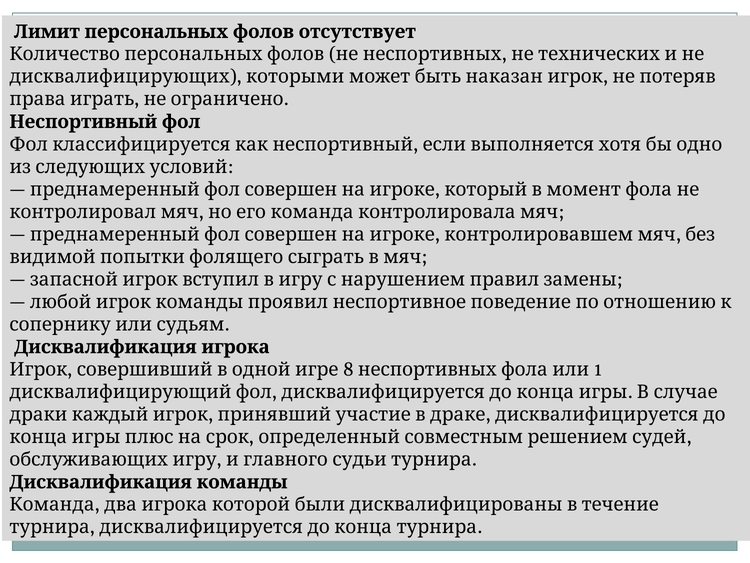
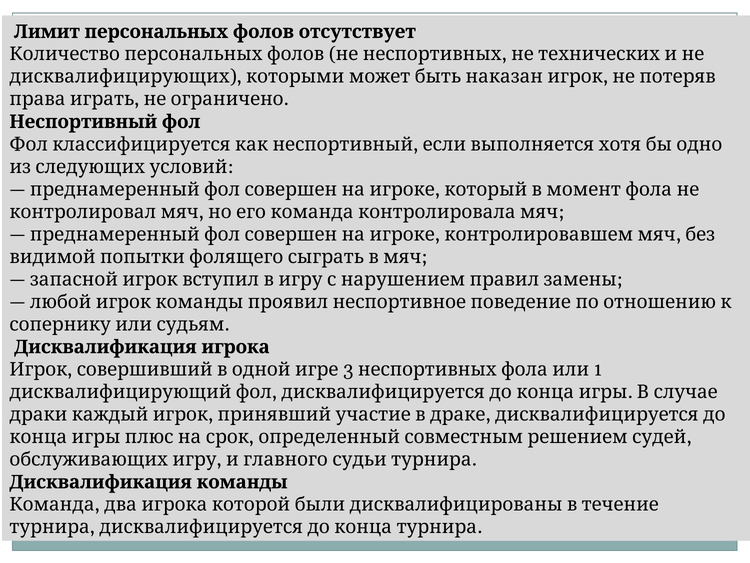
8: 8 -> 3 (348, 369)
